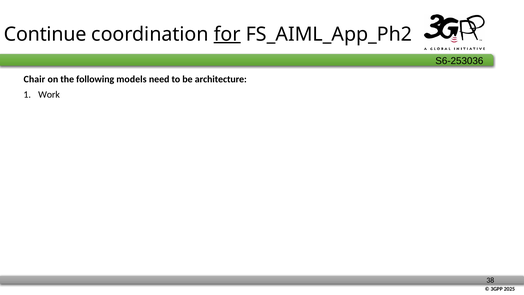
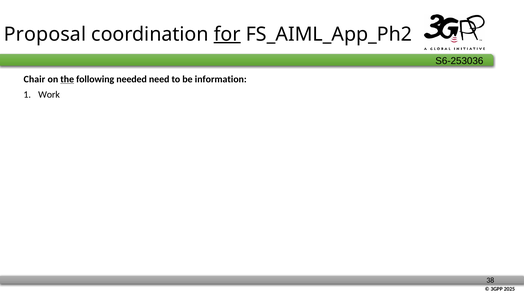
Continue: Continue -> Proposal (45, 34)
the underline: none -> present (67, 79)
models: models -> needed (132, 79)
architecture: architecture -> information (221, 79)
